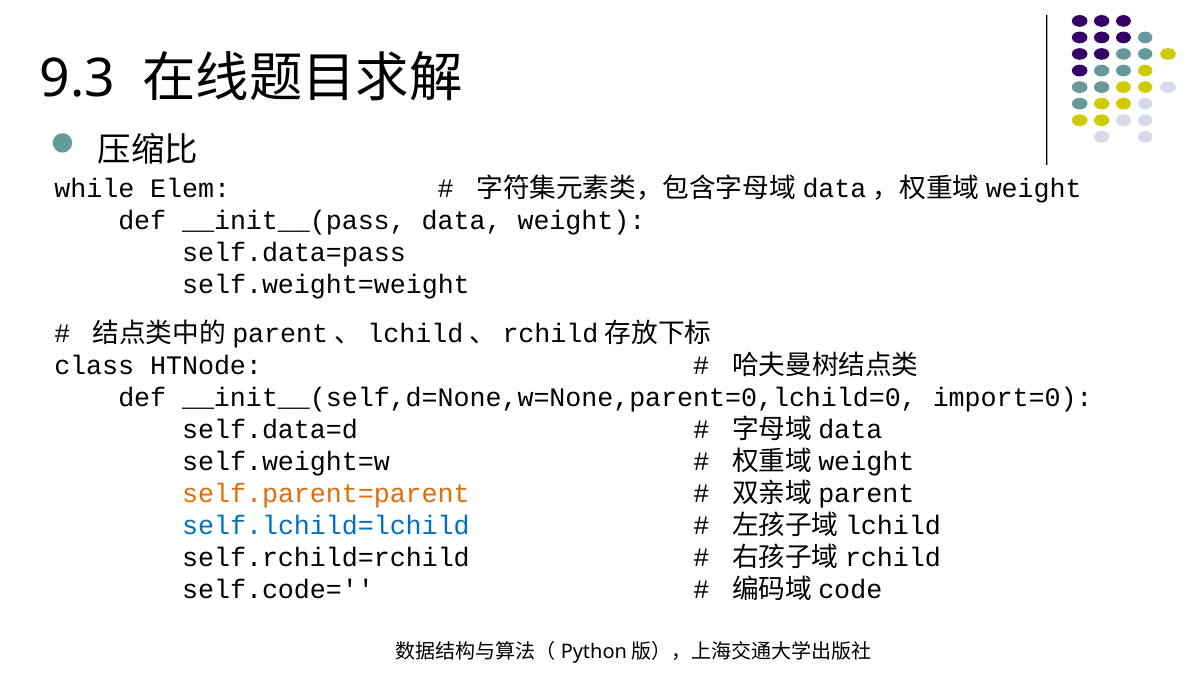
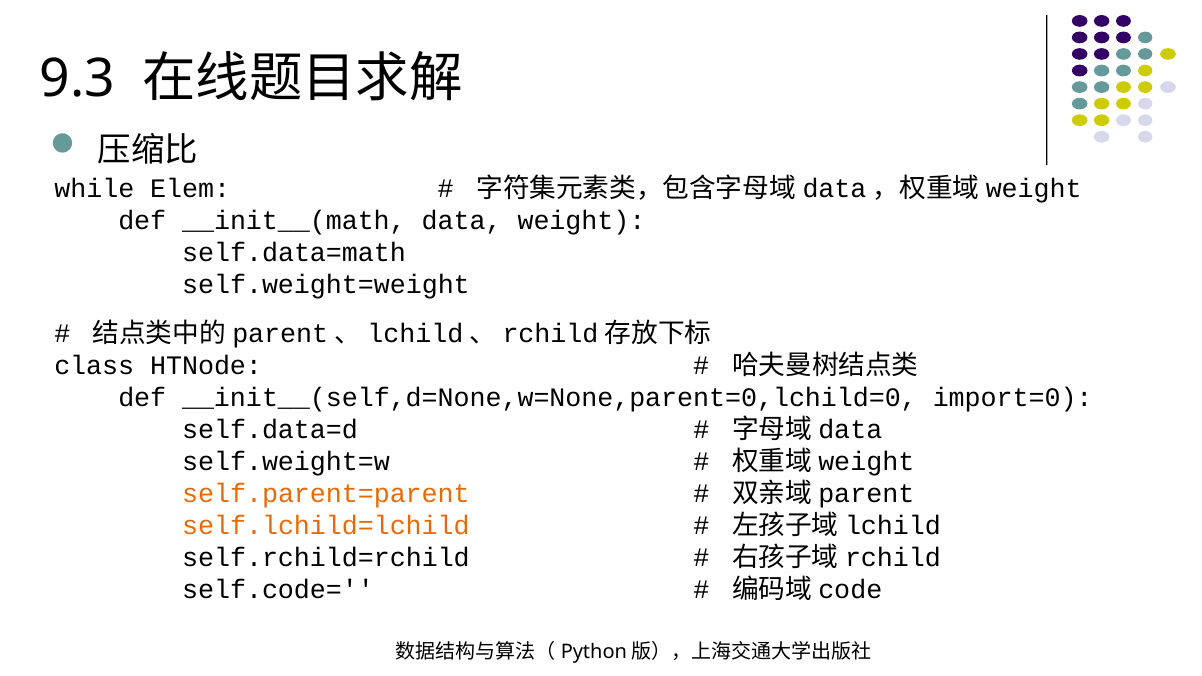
__init__(pass: __init__(pass -> __init__(math (294, 221)
self.data=pass: self.data=pass -> self.data=math (294, 253)
self.lchild=lchild colour: blue -> orange (326, 526)
